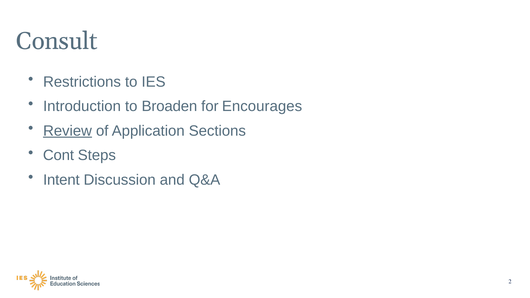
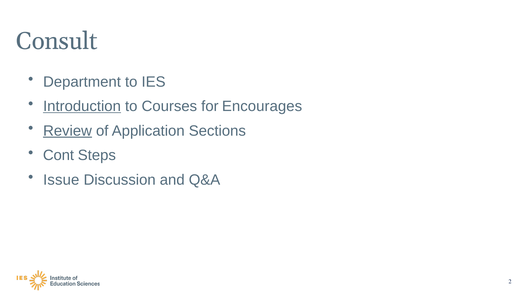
Restrictions: Restrictions -> Department (82, 82)
Introduction underline: none -> present (82, 106)
Broaden: Broaden -> Courses (169, 106)
Intent: Intent -> Issue (61, 180)
